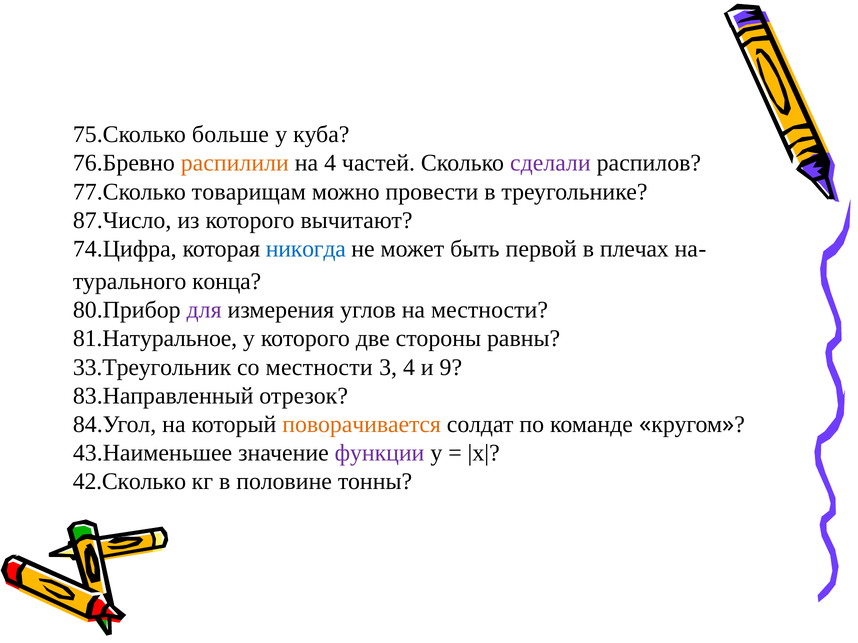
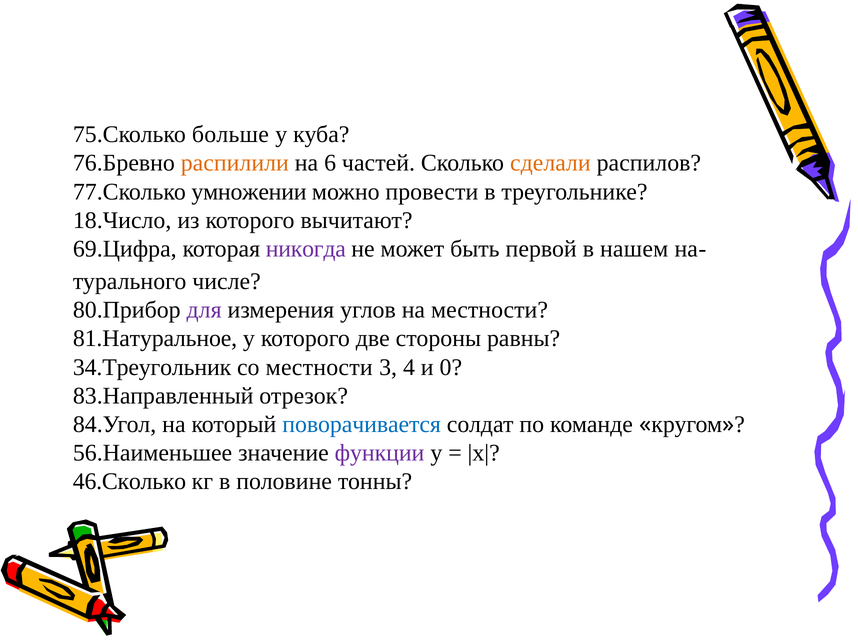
на 4: 4 -> 6 (330, 163)
сделали colour: purple -> orange (550, 163)
товарищам: товарищам -> умножении (249, 192)
87.Число: 87.Число -> 18.Число (122, 220)
74.Цифра: 74.Цифра -> 69.Цифра (125, 249)
никогда colour: blue -> purple (306, 249)
плечах: плечах -> нашем (634, 249)
конца: конца -> числе (226, 282)
33.Треугольник: 33.Треугольник -> 34.Треугольник (152, 367)
9: 9 -> 0 (451, 367)
поворачивается colour: orange -> blue (362, 425)
43.Наименьшее: 43.Наименьшее -> 56.Наименьшее (153, 453)
42.Сколько: 42.Сколько -> 46.Сколько (129, 482)
